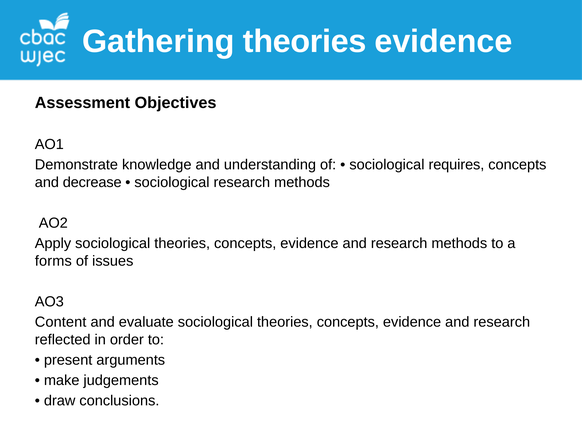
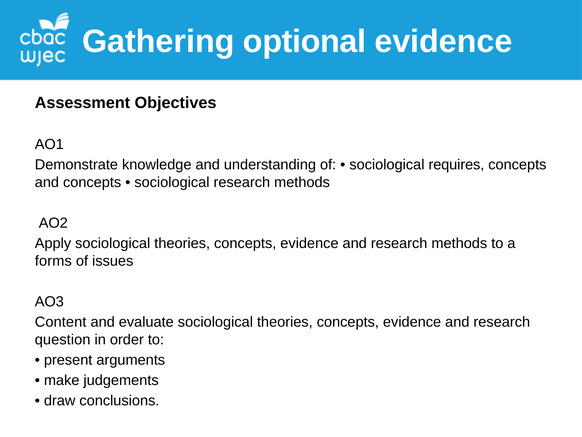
Gathering theories: theories -> optional (305, 41)
and decrease: decrease -> concepts (92, 182)
reflected: reflected -> question (63, 339)
